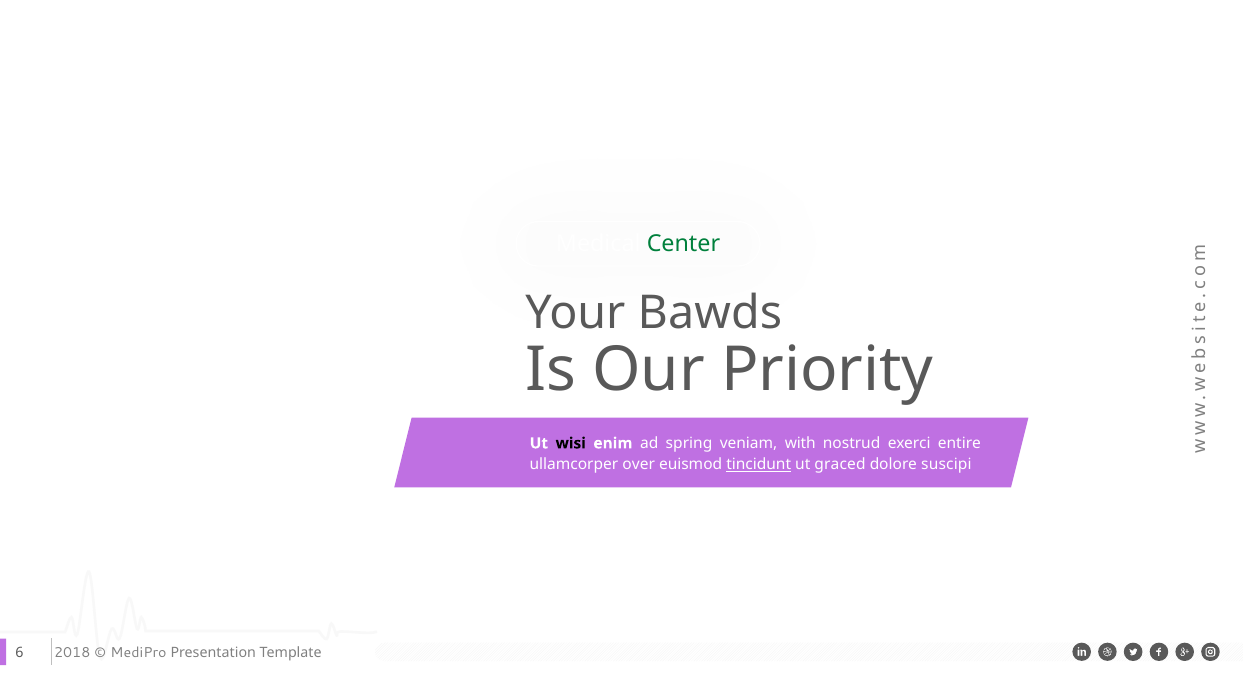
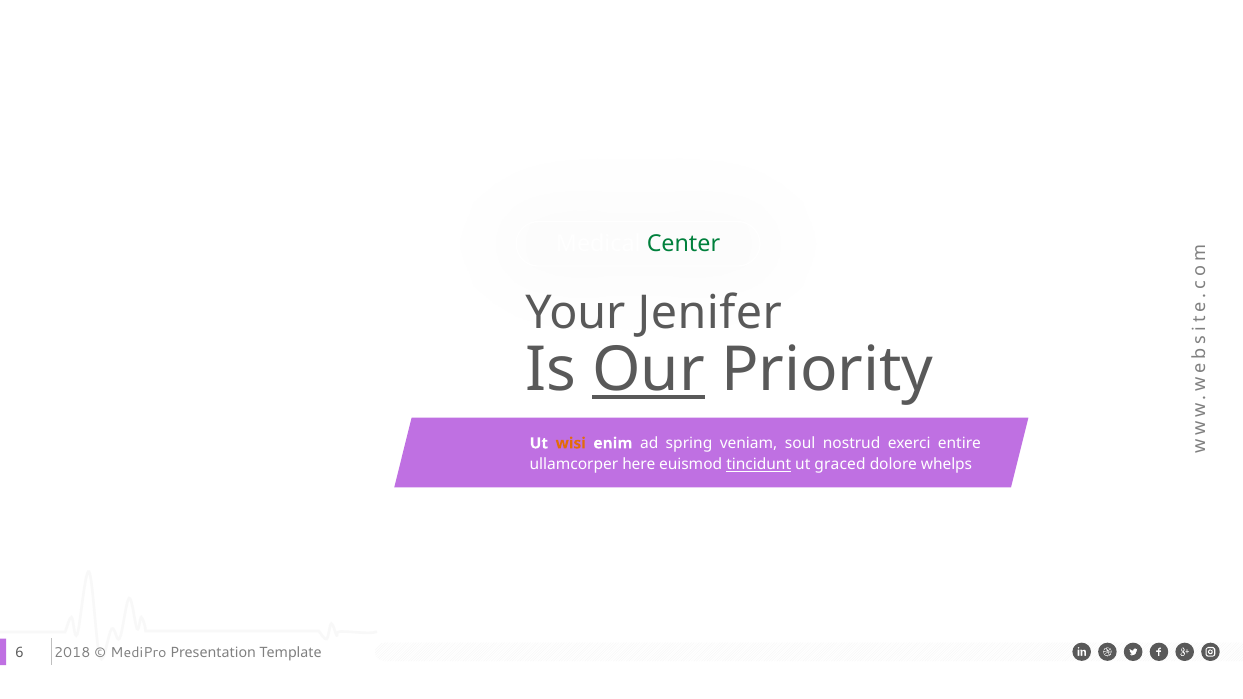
Bawds: Bawds -> Jenifer (710, 313)
Our underline: none -> present (649, 371)
wisi colour: black -> orange (571, 443)
with: with -> soul (800, 443)
over: over -> here (639, 465)
suscipi: suscipi -> whelps (947, 465)
